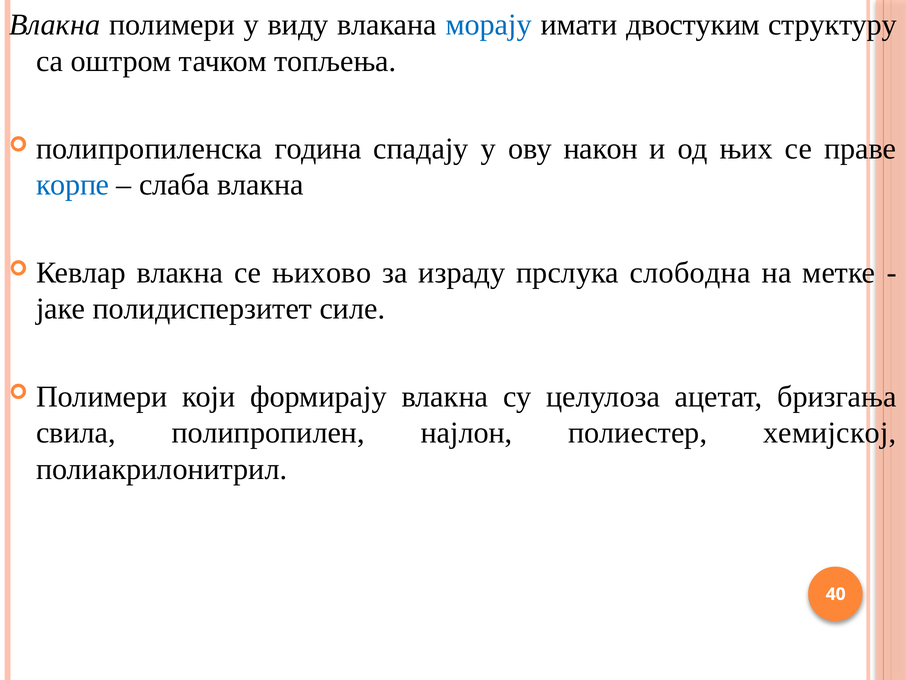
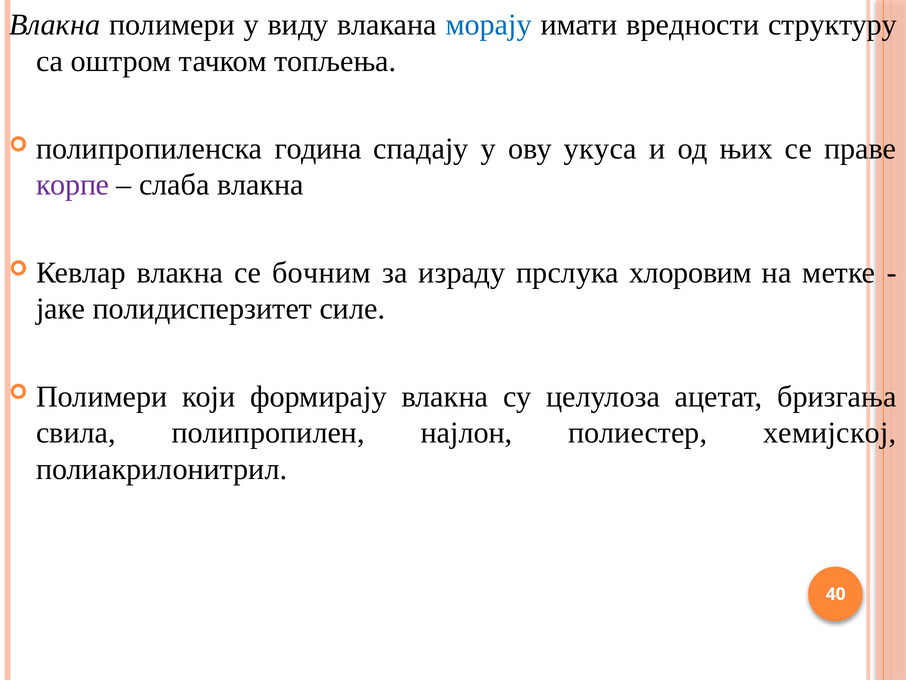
двостуким: двостуким -> вредности (693, 25)
након: након -> укуса (600, 149)
корпе colour: blue -> purple (73, 185)
њихово: њихово -> бочним (322, 272)
слободна: слободна -> хлоровим (690, 272)
